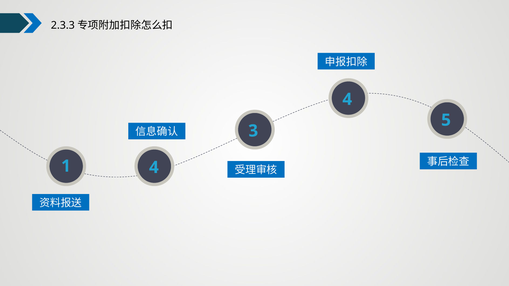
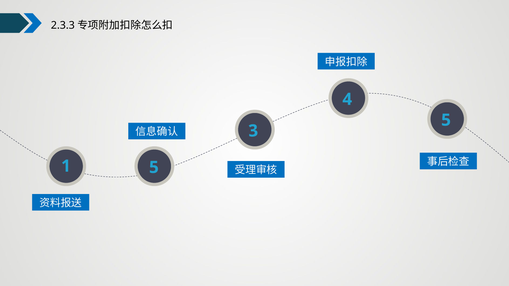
1 4: 4 -> 5 (154, 167)
